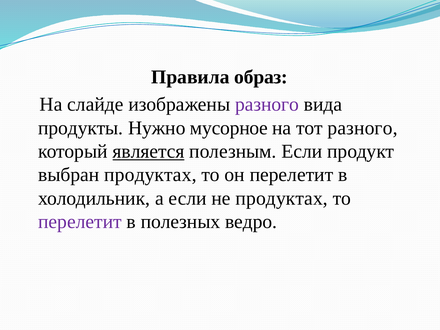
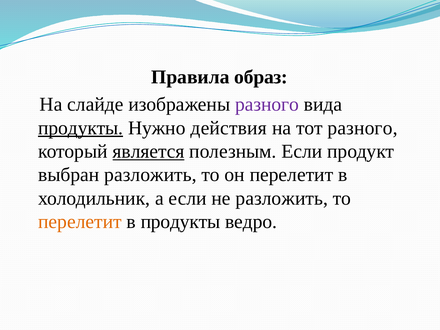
продукты underline: none -> present (81, 128)
мусорное: мусорное -> действия (229, 128)
выбран продуктах: продуктах -> разложить (150, 175)
не продуктах: продуктах -> разложить (282, 198)
перелетит colour: purple -> orange (80, 222)
в полезных: полезных -> продукты (181, 222)
